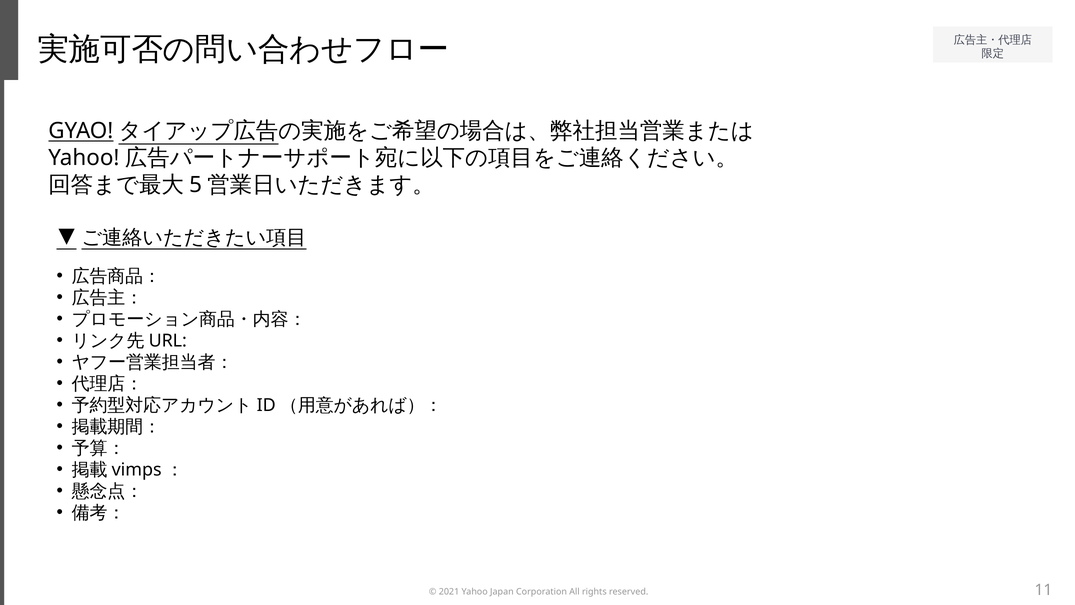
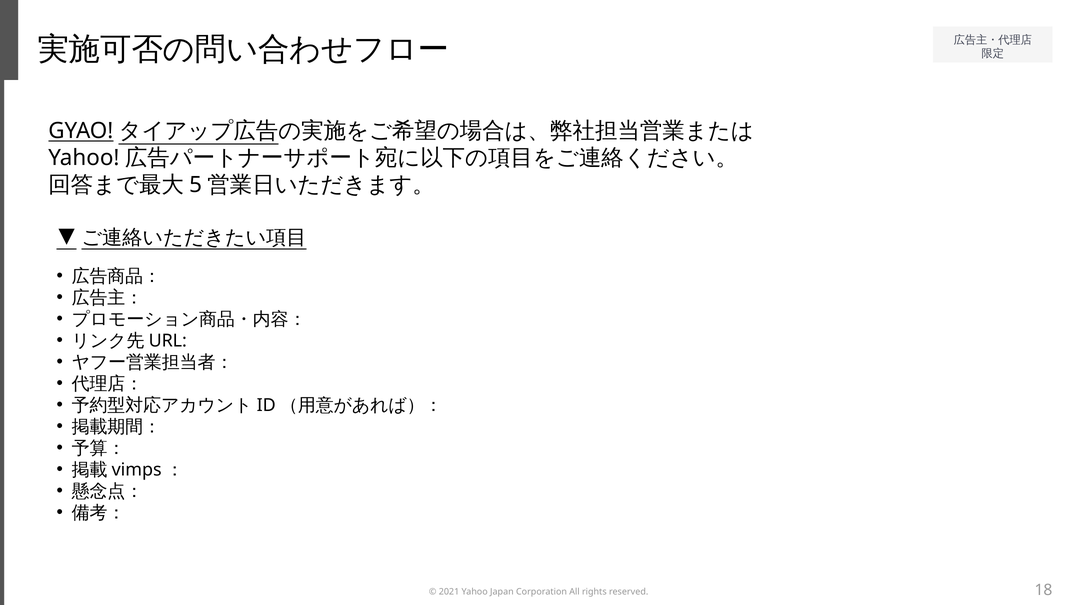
11: 11 -> 18 (1044, 590)
